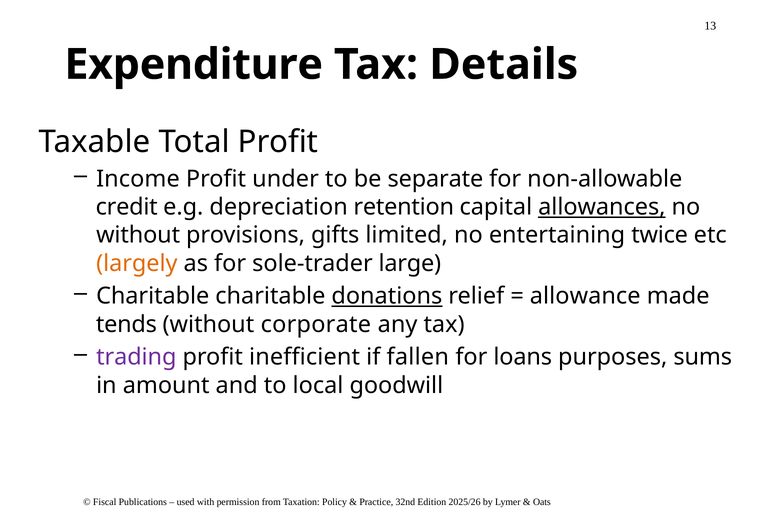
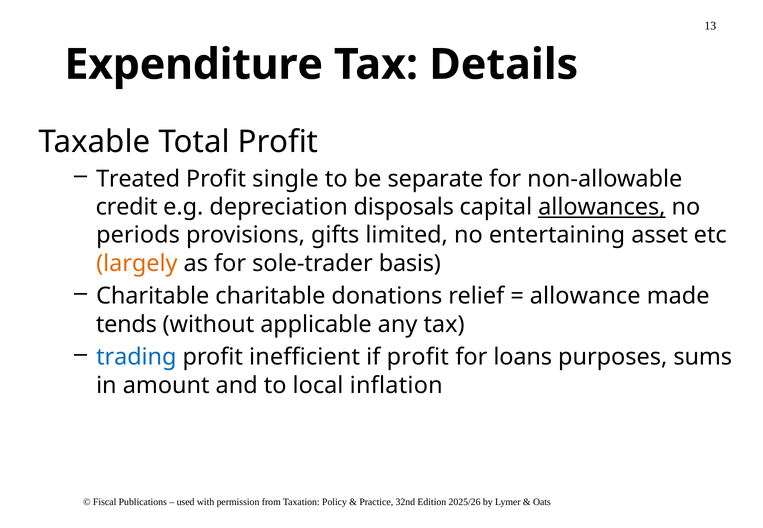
Income: Income -> Treated (138, 179)
under: under -> single (285, 179)
retention: retention -> disposals (404, 207)
without: without -> periods (138, 235)
twice: twice -> asset (660, 235)
large: large -> basis (410, 263)
donations underline: present -> none (387, 296)
corporate: corporate -> applicable (316, 324)
trading colour: purple -> blue (136, 357)
if fallen: fallen -> profit (418, 357)
goodwill: goodwill -> inflation (396, 385)
